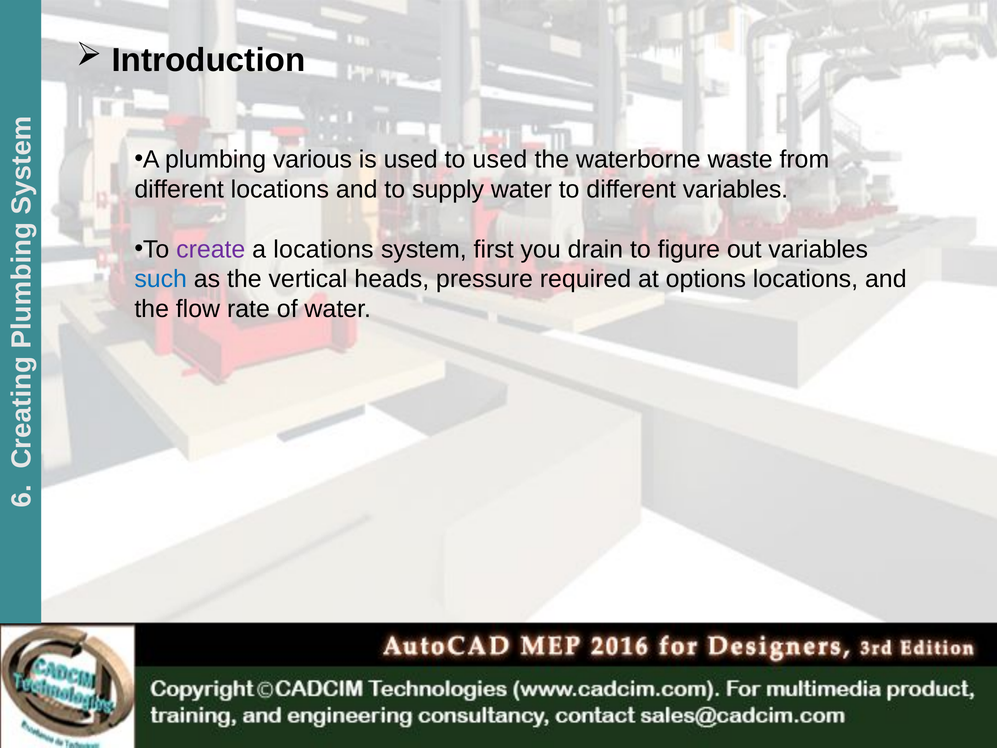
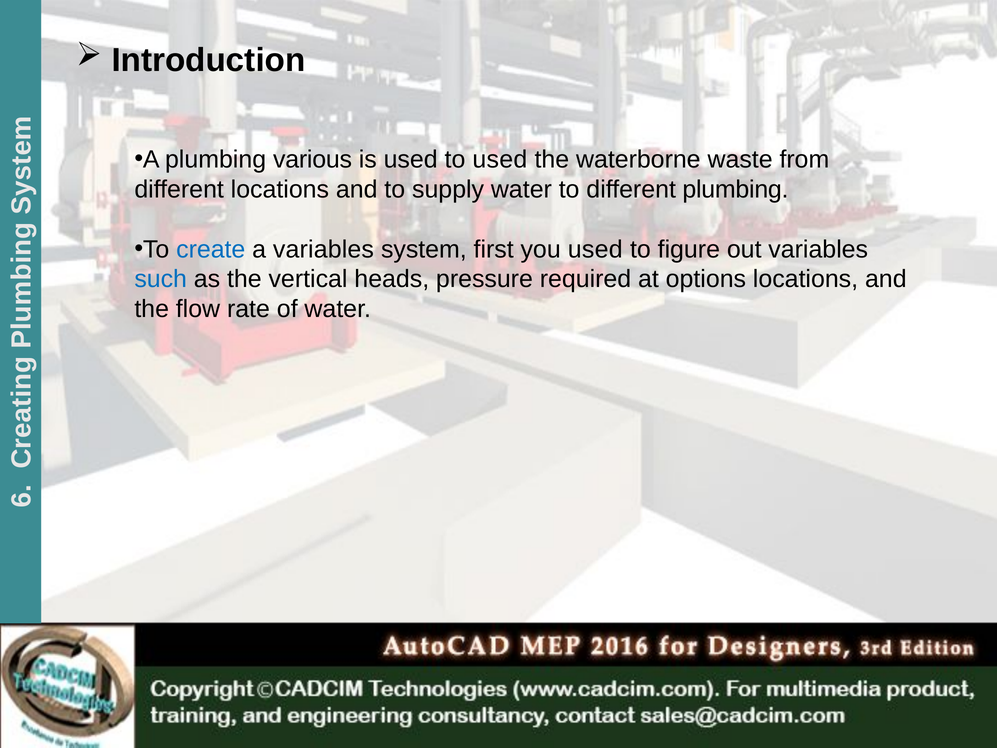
different variables: variables -> plumbing (735, 189)
create colour: purple -> blue (211, 249)
a locations: locations -> variables (323, 249)
you drain: drain -> used (595, 249)
